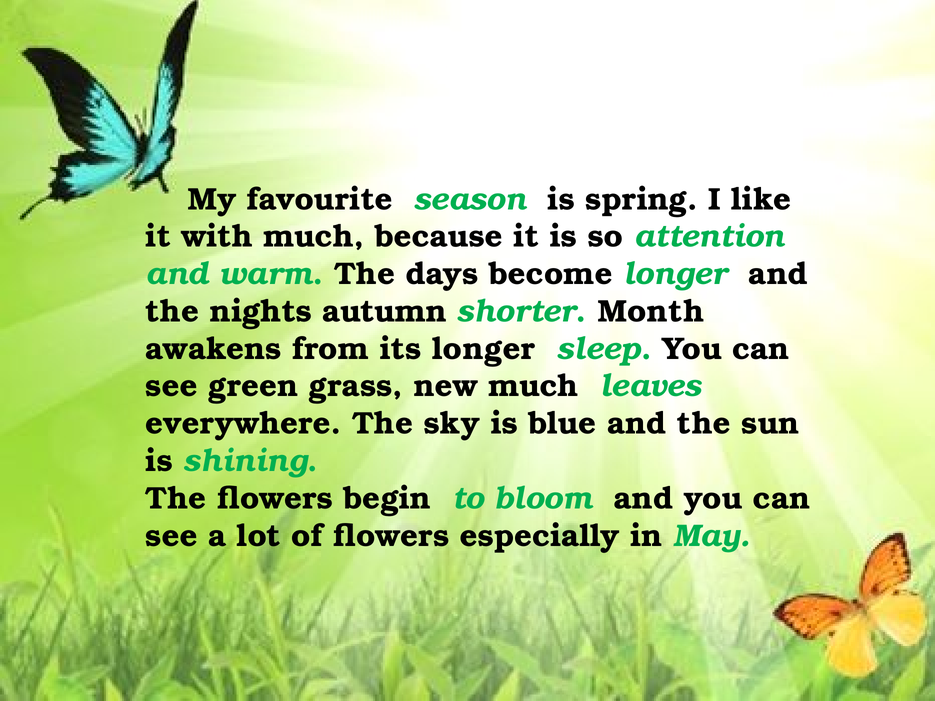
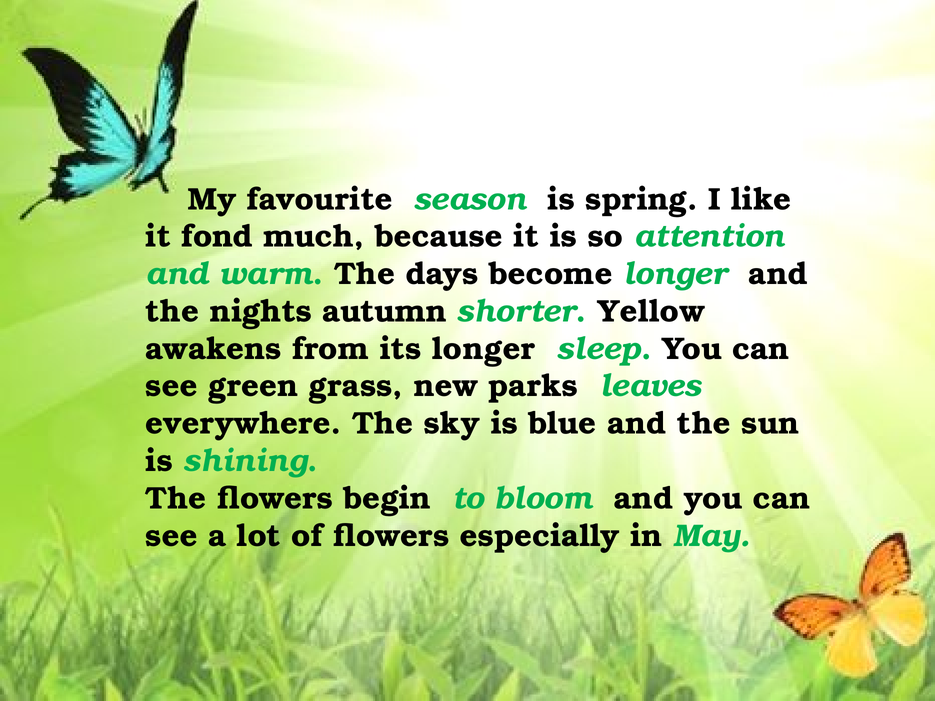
with: with -> fond (217, 237)
Month: Month -> Yellow (651, 312)
new much: much -> parks (533, 386)
